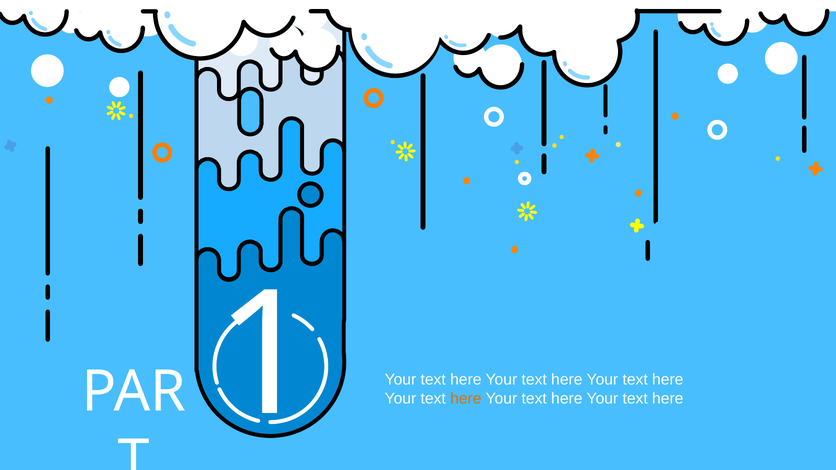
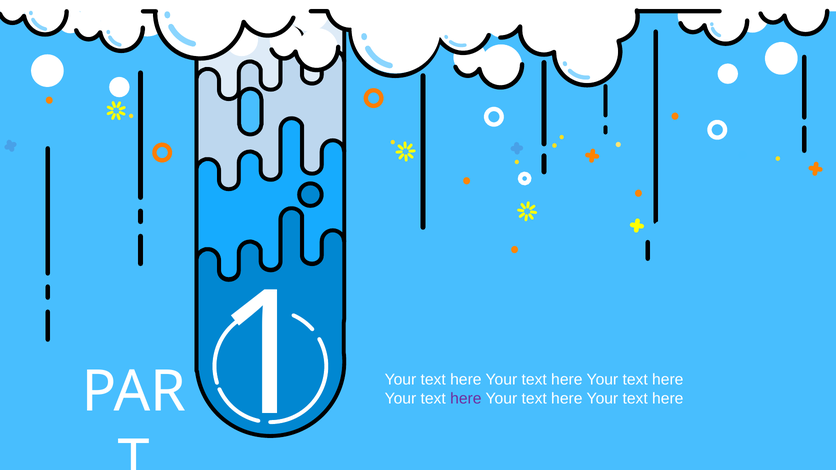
here colour: orange -> purple (466, 399)
